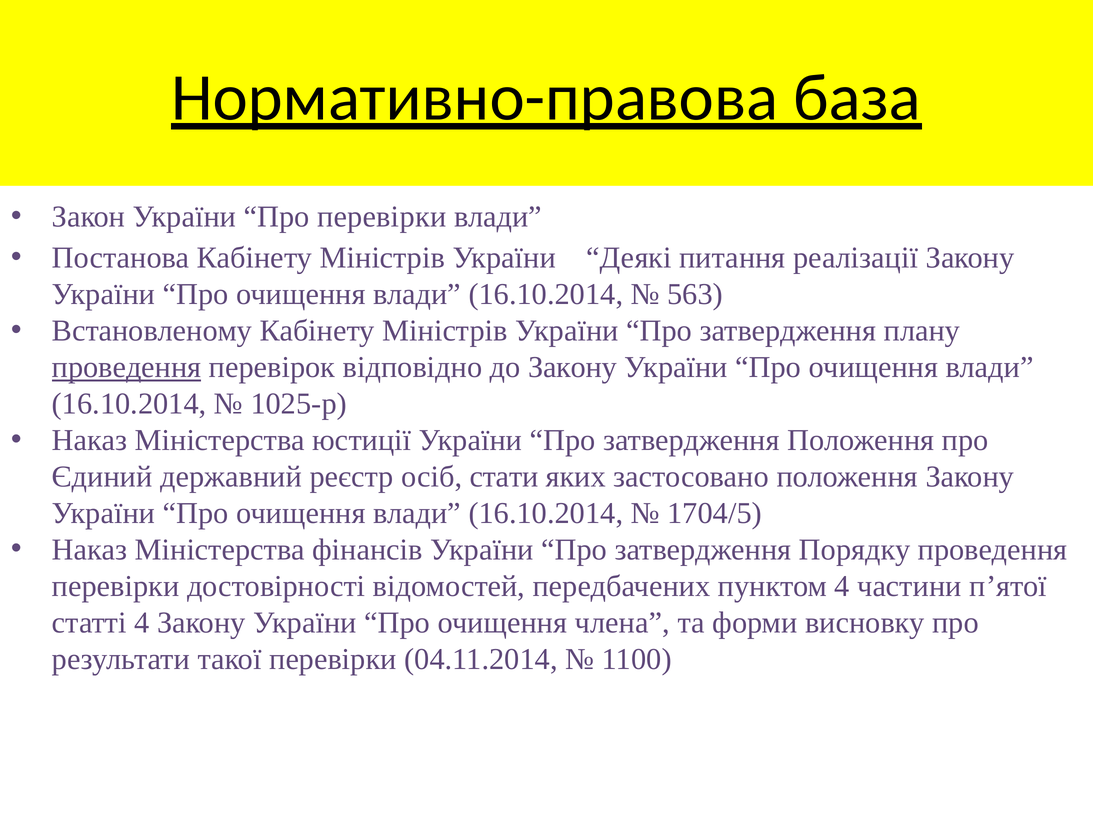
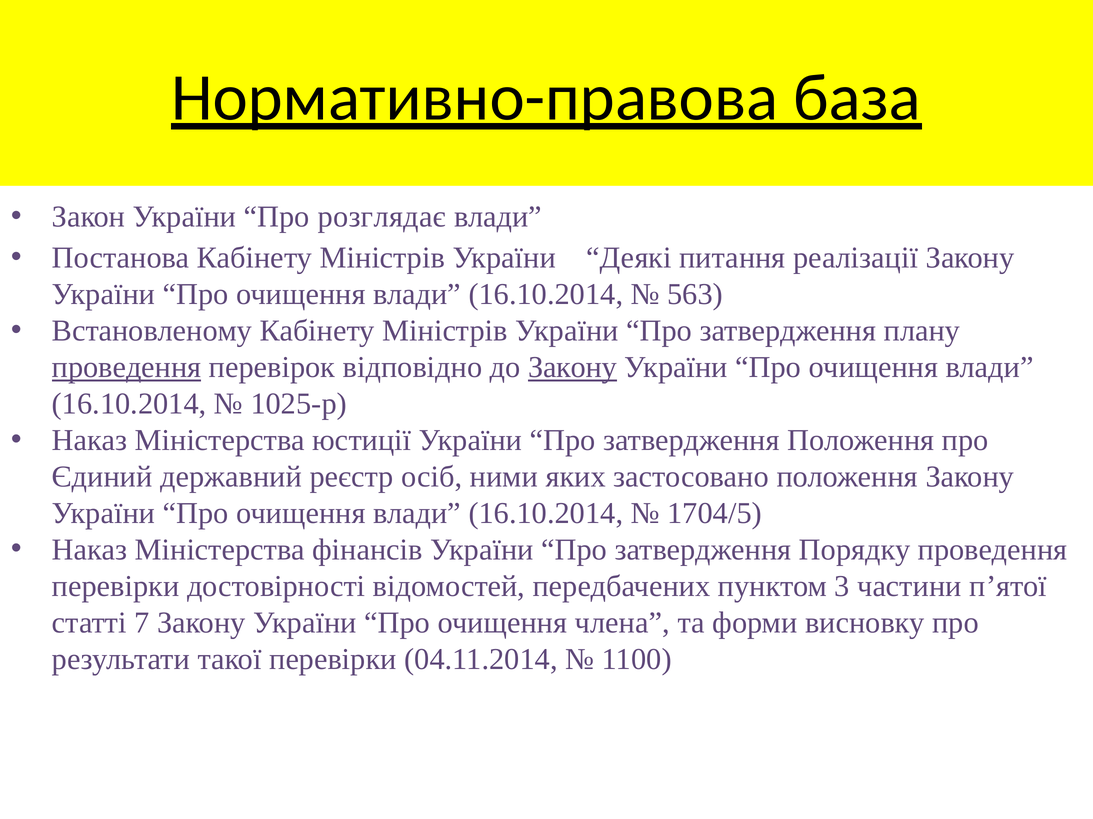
Про перевірки: перевірки -> розглядає (382, 217)
Закону underline: none -> present (573, 368)
стати: стати -> ними (504, 477)
пунктом 4: 4 -> 3 (842, 587)
статті 4: 4 -> 7 (142, 623)
